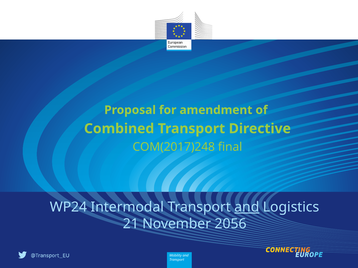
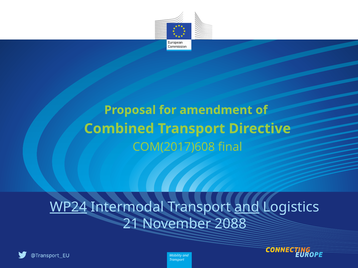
COM(2017)248: COM(2017)248 -> COM(2017)608 (174, 147)
WP24 underline: none -> present (68, 207)
2056: 2056 -> 2088 (231, 224)
